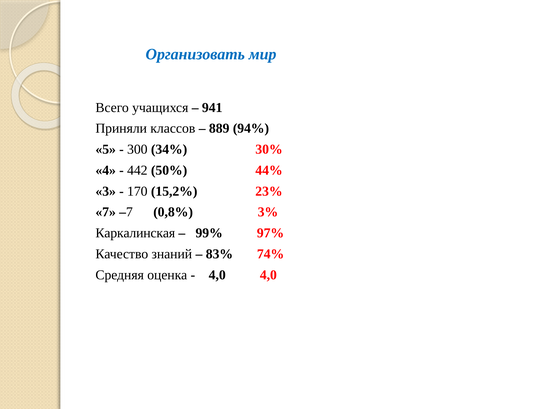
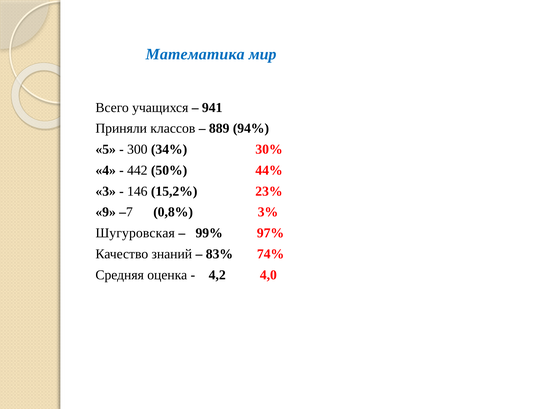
Организовать: Организовать -> Математика (195, 54)
170: 170 -> 146 (137, 191)
7: 7 -> 9 (106, 212)
Каркалинская: Каркалинская -> Шугуровская (135, 233)
4,0: 4,0 -> 4,2 (217, 275)
